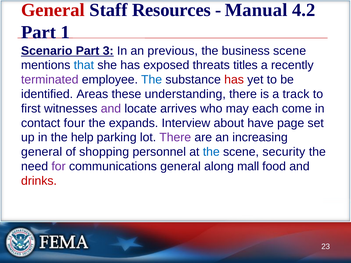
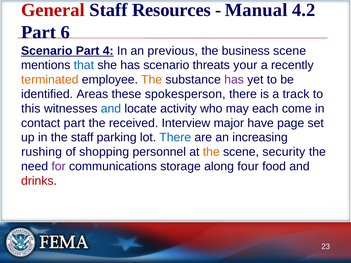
1: 1 -> 6 (65, 32)
3: 3 -> 4 (108, 51)
has exposed: exposed -> scenario (166, 65)
titles: titles -> your (245, 65)
terminated colour: purple -> orange (50, 80)
The colour: blue -> orange (152, 80)
has colour: red -> purple (234, 80)
understanding: understanding -> spokesperson (185, 94)
first: first -> this (31, 109)
and colour: purple -> blue (111, 109)
arrives: arrives -> activity (179, 109)
contact four: four -> part (74, 123)
expands: expands -> received (134, 123)
about: about -> major (229, 123)
the help: help -> staff (82, 138)
There colour: purple -> blue (175, 138)
general: general -> rushing (42, 152)
the colour: blue -> orange (211, 152)
communications general: general -> storage (181, 167)
mall: mall -> four (248, 167)
